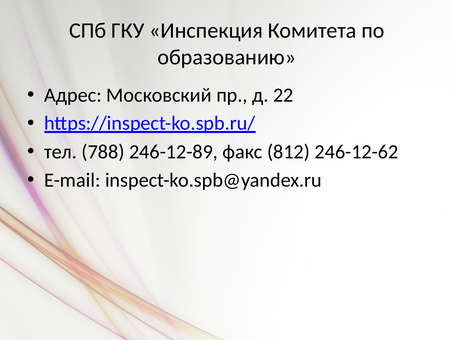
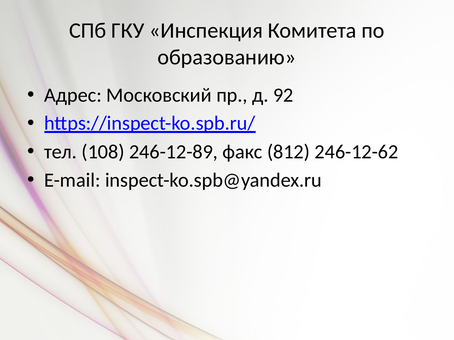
22: 22 -> 92 (283, 95)
788: 788 -> 108 (103, 152)
